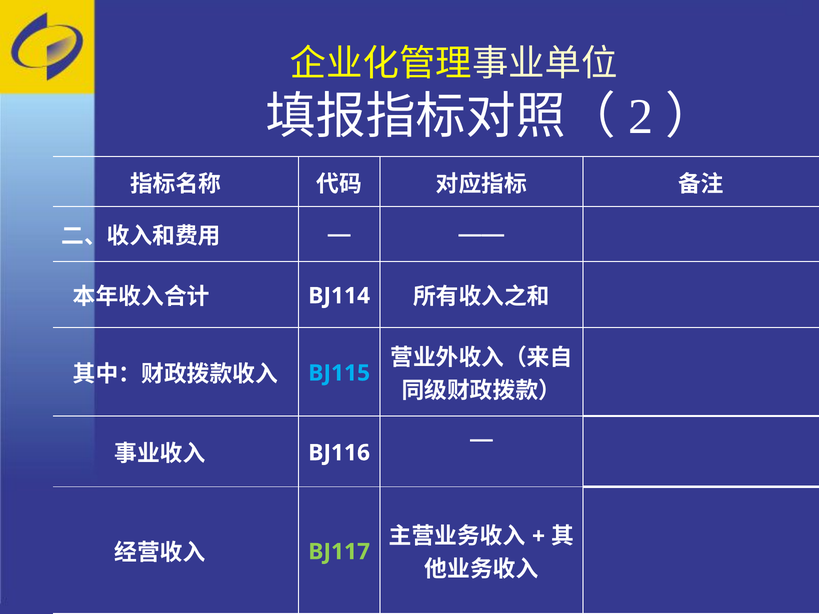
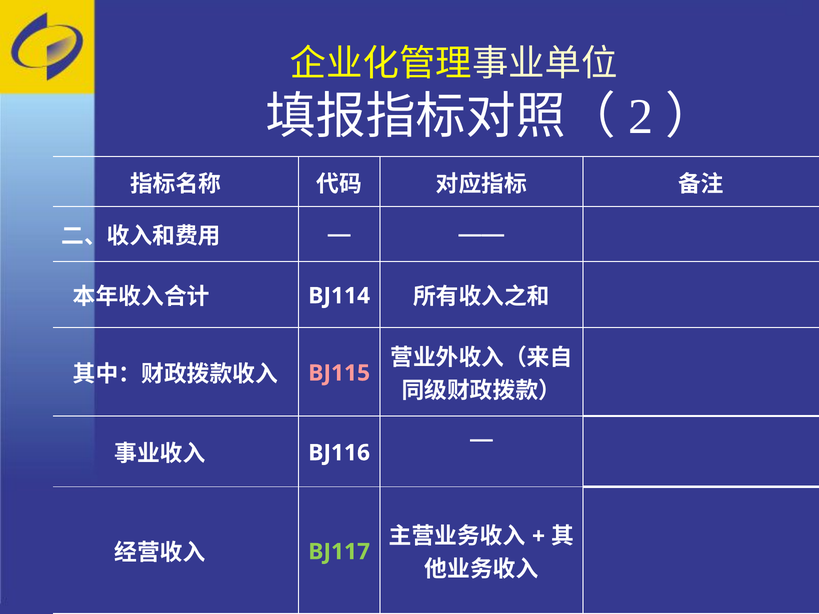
BJ115 colour: light blue -> pink (339, 373)
